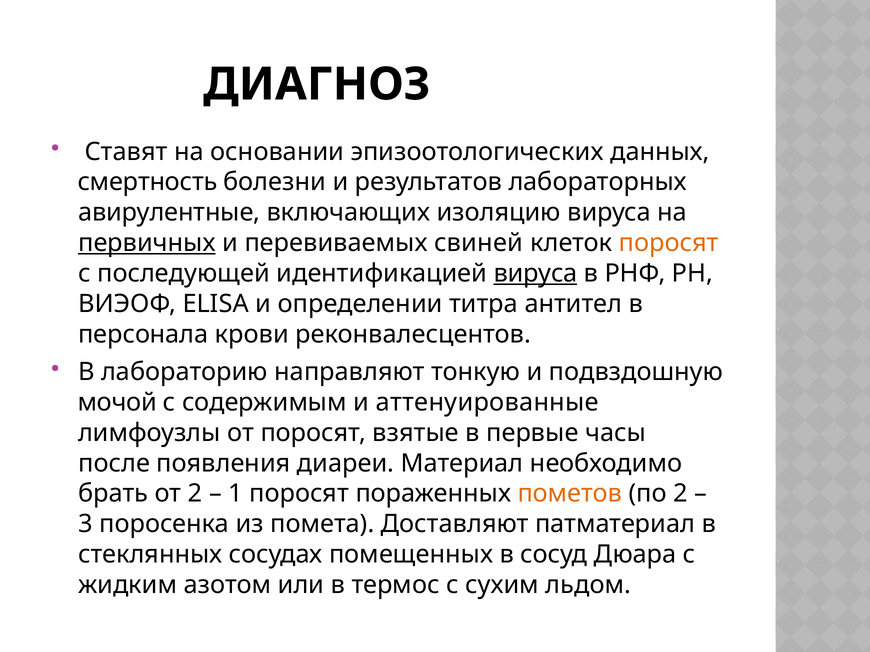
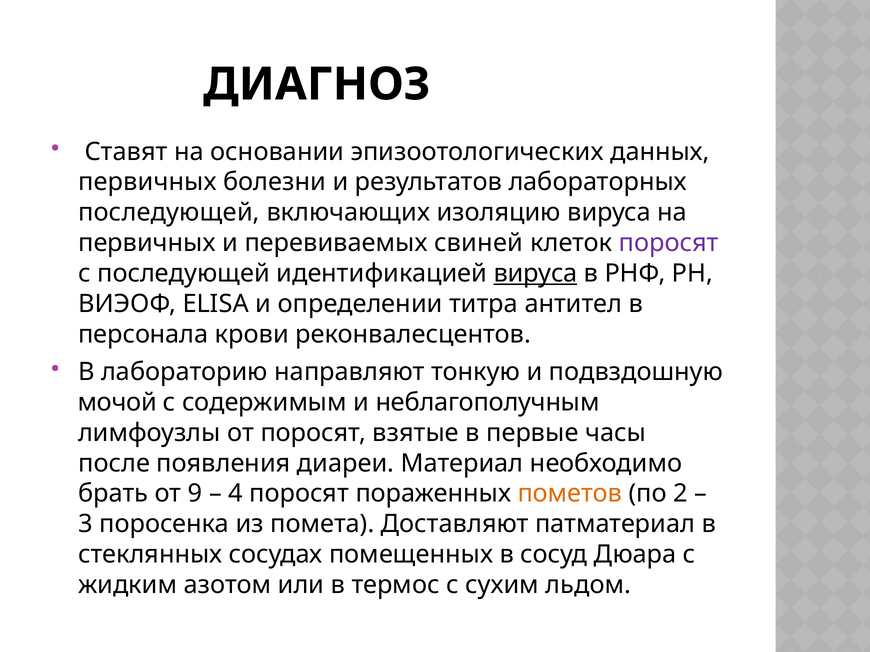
смертность: смертность -> первичных (147, 182)
авирулентные: авирулентные -> последующей (169, 213)
первичных underline: present -> none (147, 243)
поросят colour: orange -> purple (669, 243)
аттенуированные: аттенуированные -> неблагополучным (488, 403)
от 2: 2 -> 9 (195, 494)
1: 1 -> 4 (236, 494)
